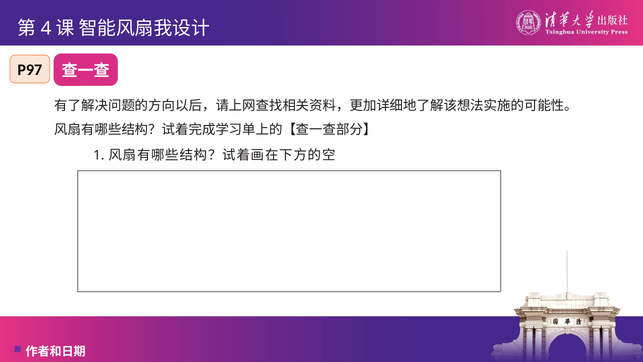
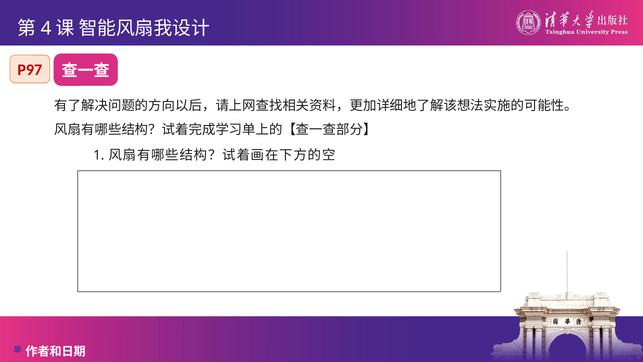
P97 colour: black -> red (30, 70)
